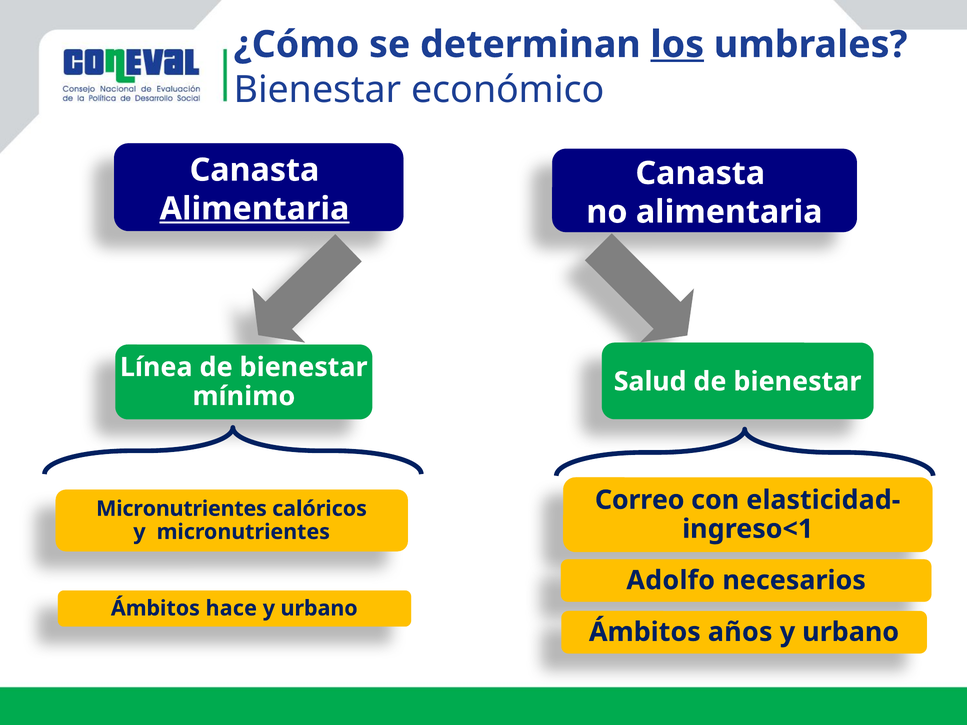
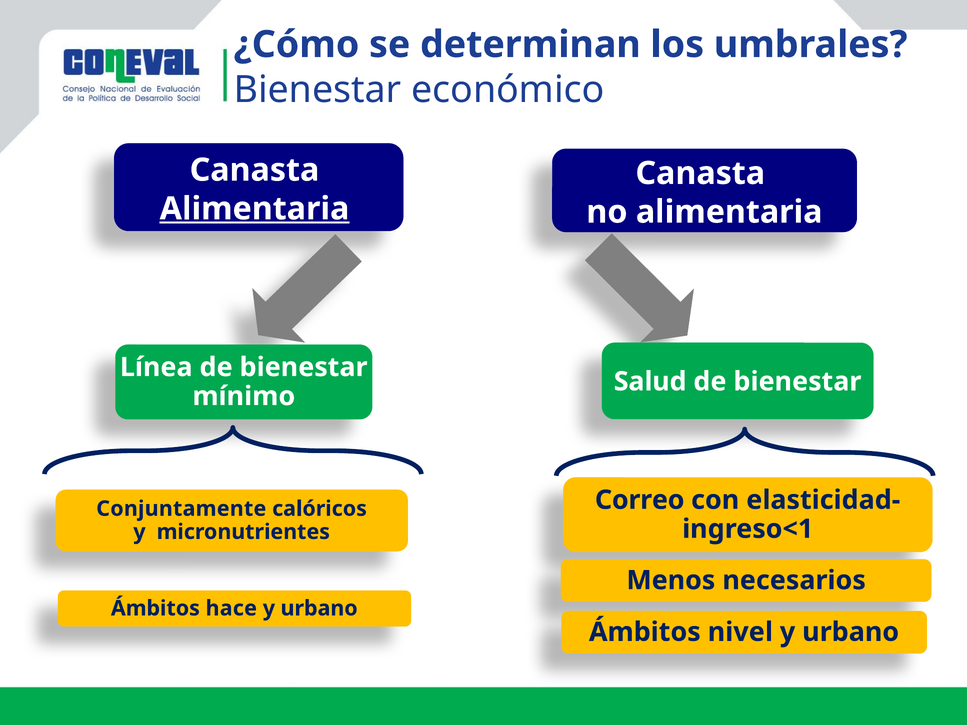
los underline: present -> none (677, 45)
Micronutrientes: Micronutrientes -> Conjuntamente (181, 509)
Adolfo: Adolfo -> Menos (671, 581)
años: años -> nivel (740, 632)
